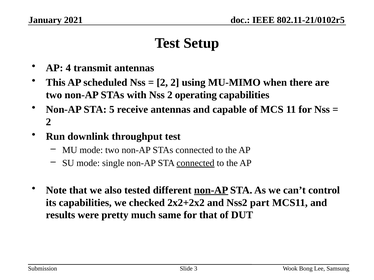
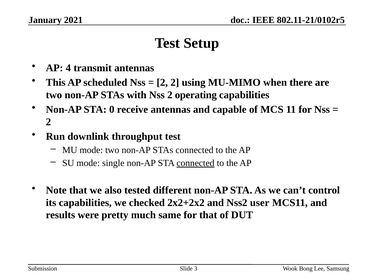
5: 5 -> 0 (112, 110)
non-AP underline: present -> none (211, 190)
part: part -> user (260, 203)
